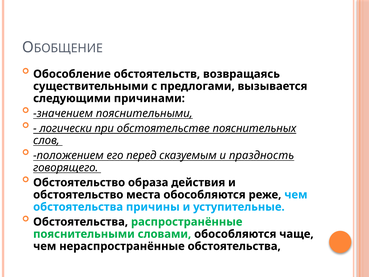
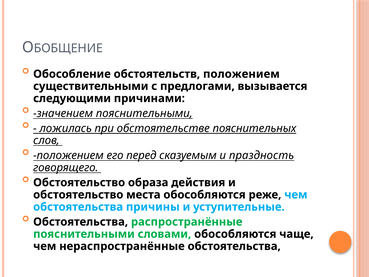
обстоятельств возвращаясь: возвращаясь -> положением (241, 74)
логически: логически -> ложилась (66, 128)
